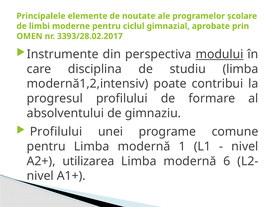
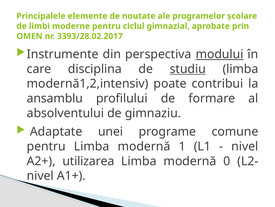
studiu underline: none -> present (188, 69)
progresul: progresul -> ansamblu (55, 98)
Profilului: Profilului -> Adaptate (56, 131)
6: 6 -> 0 (227, 161)
